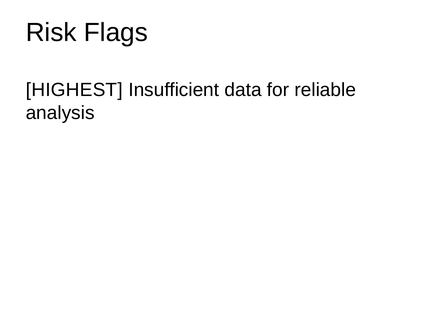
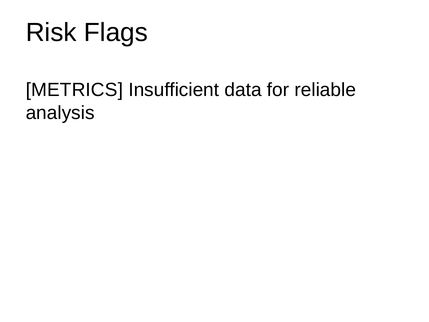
HIGHEST: HIGHEST -> METRICS (74, 90)
